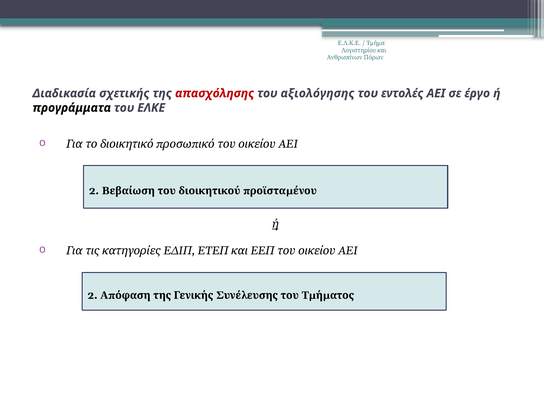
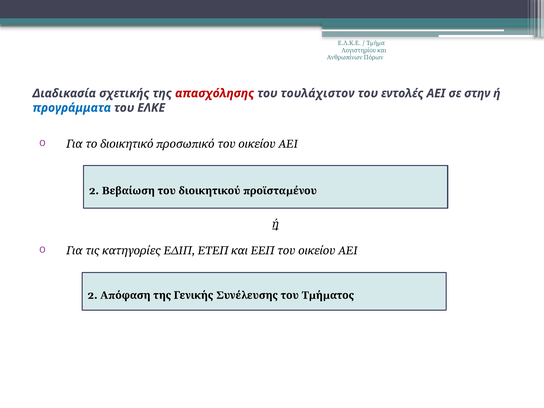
αξιολόγησης: αξιολόγησης -> τουλάχιστον (318, 93)
έργο: έργο -> στην (477, 93)
προγράμματα colour: black -> blue (72, 108)
